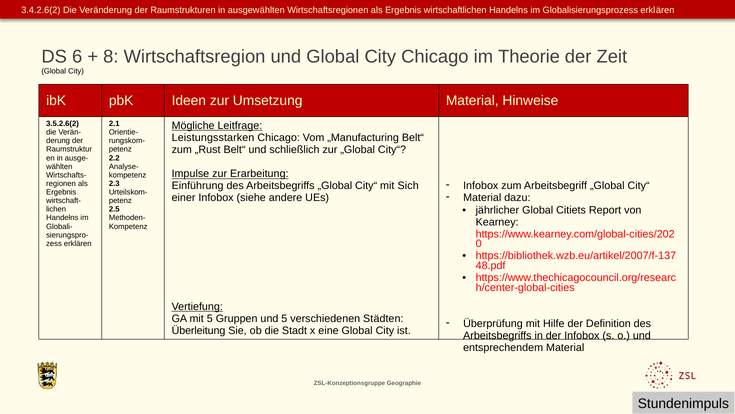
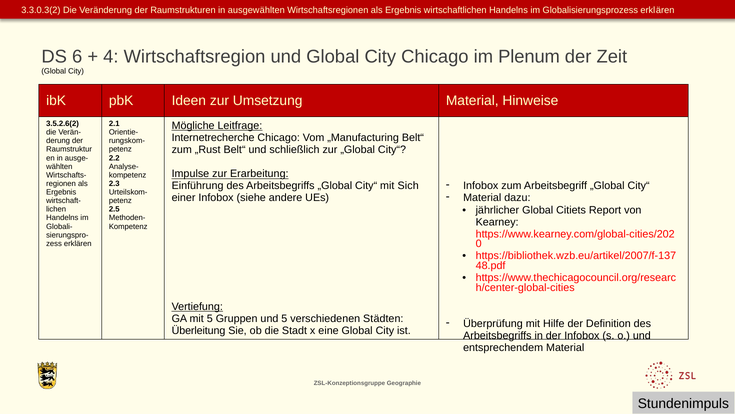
3.4.2.6(2: 3.4.2.6(2 -> 3.3.0.3(2 (41, 10)
8: 8 -> 4 (111, 57)
Theorie: Theorie -> Plenum (529, 57)
Leistungsstarken: Leistungsstarken -> Internetrecherche (213, 137)
